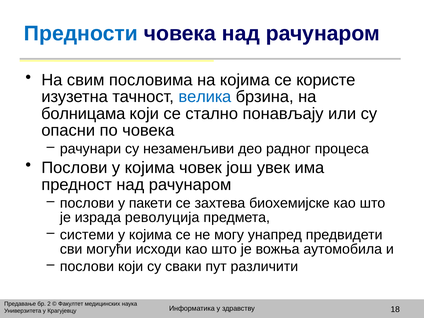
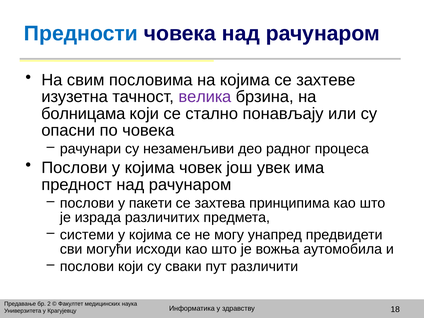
користе: користе -> захтеве (326, 80)
велика colour: blue -> purple (205, 97)
биохемијске: биохемијске -> принципима (289, 203)
револуција: револуција -> различитих (162, 218)
